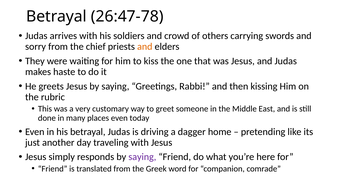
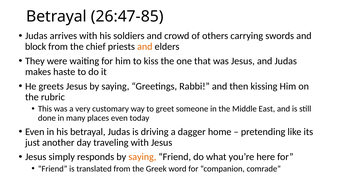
26:47-78: 26:47-78 -> 26:47-85 (127, 16)
sorry: sorry -> block (36, 47)
saying colour: purple -> orange (142, 157)
